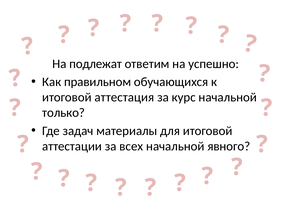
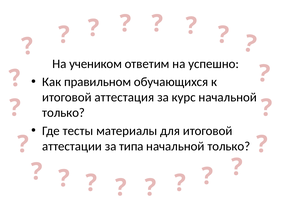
подлежат: подлежат -> учеником (96, 64)
задач: задач -> тесты (78, 131)
всех: всех -> типа (131, 146)
явного: явного -> только (229, 146)
